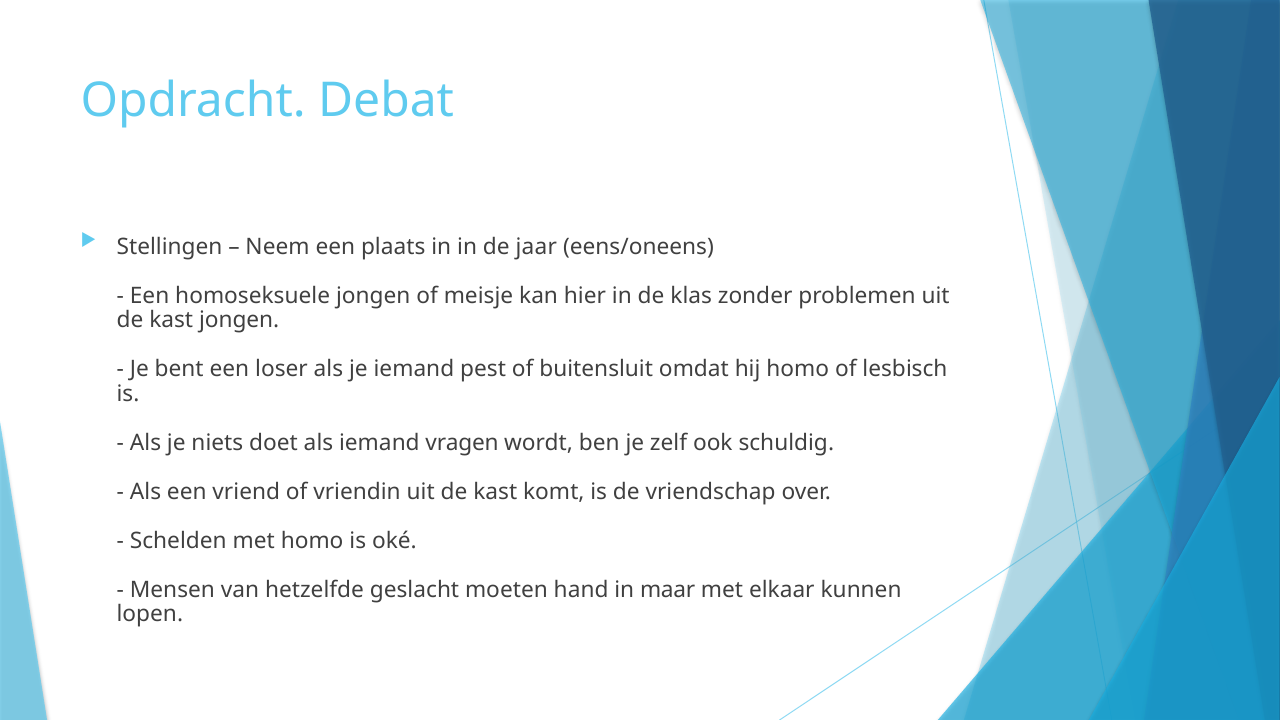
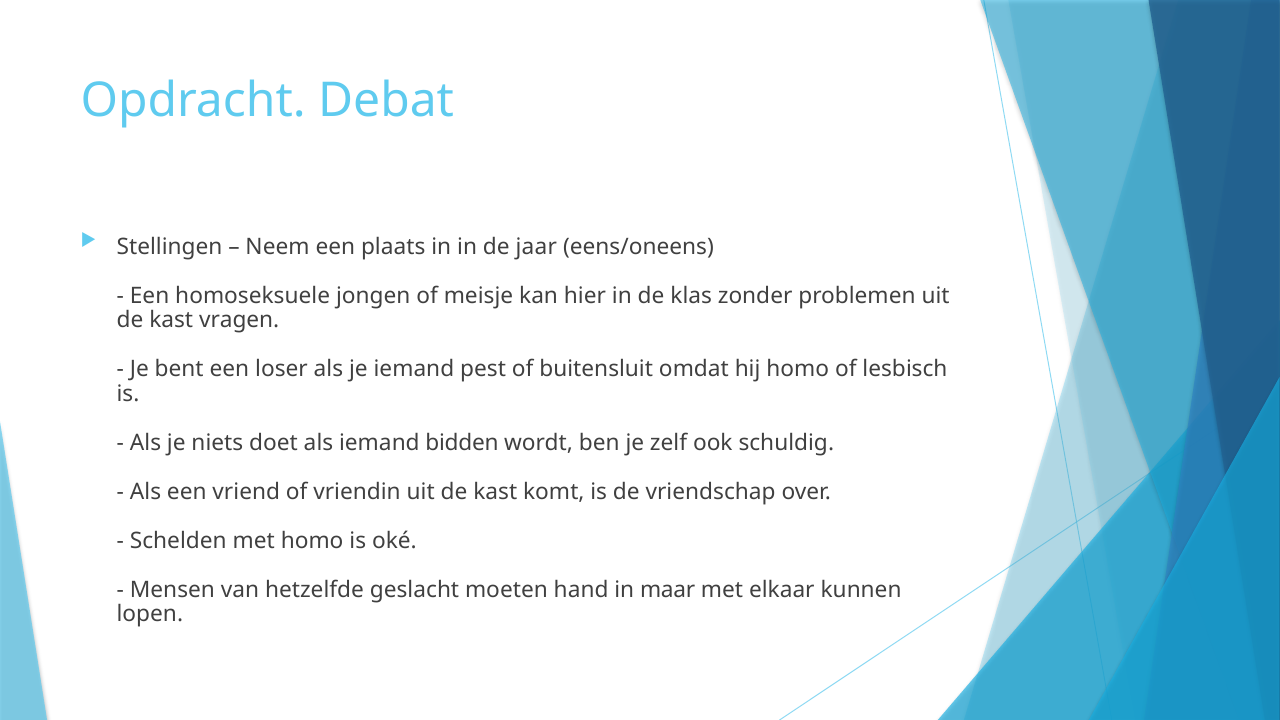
kast jongen: jongen -> vragen (239, 320)
vragen: vragen -> bidden (462, 443)
